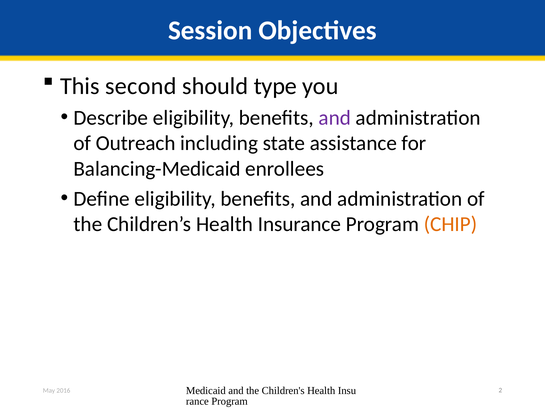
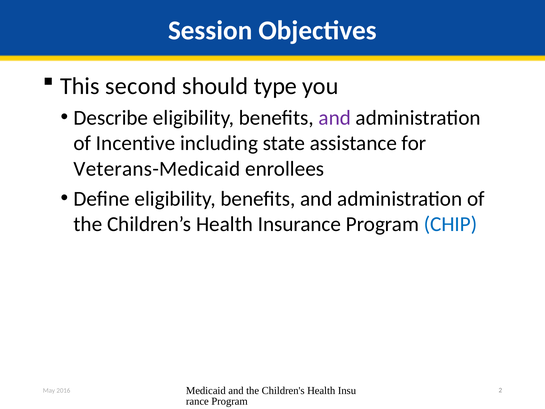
Outreach: Outreach -> Incentive (136, 143)
Balancing-Medicaid: Balancing-Medicaid -> Veterans-Medicaid (157, 169)
CHIP colour: orange -> blue (451, 224)
